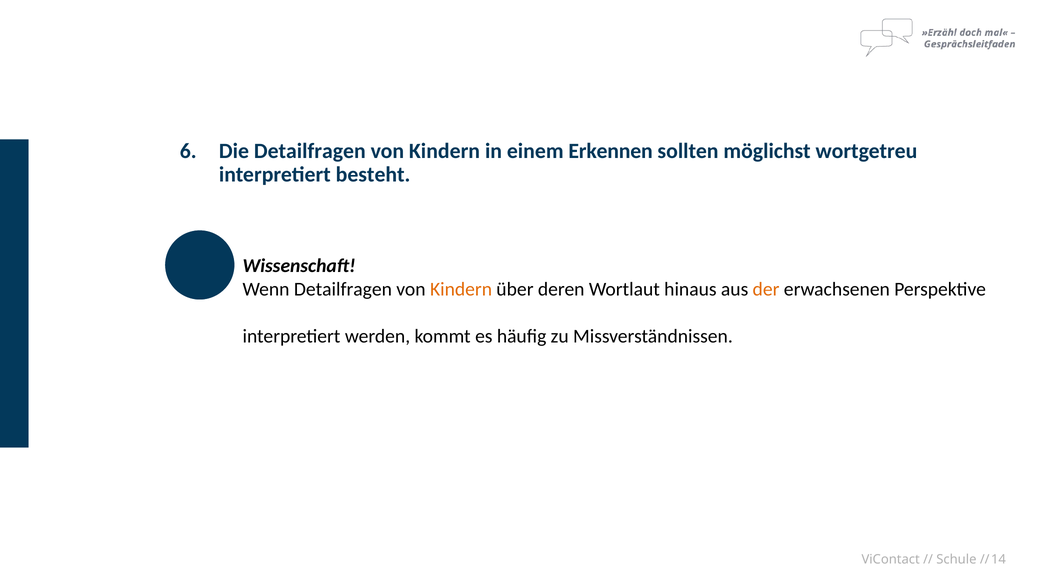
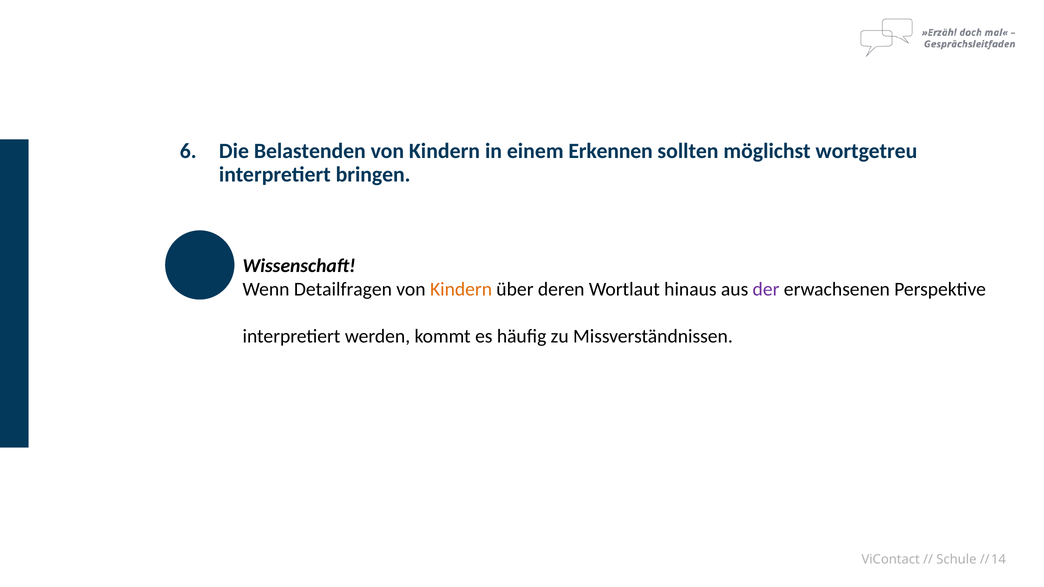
Die Detailfragen: Detailfragen -> Belastenden (310, 151)
besteht: besteht -> bringen (373, 175)
der colour: orange -> purple (766, 290)
